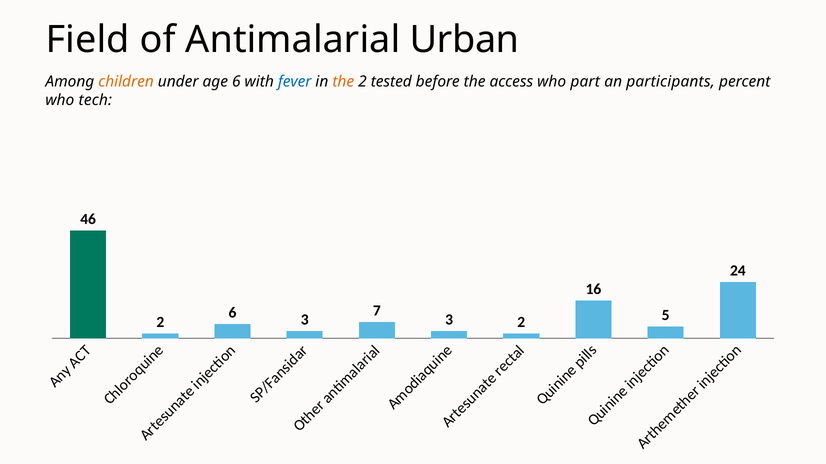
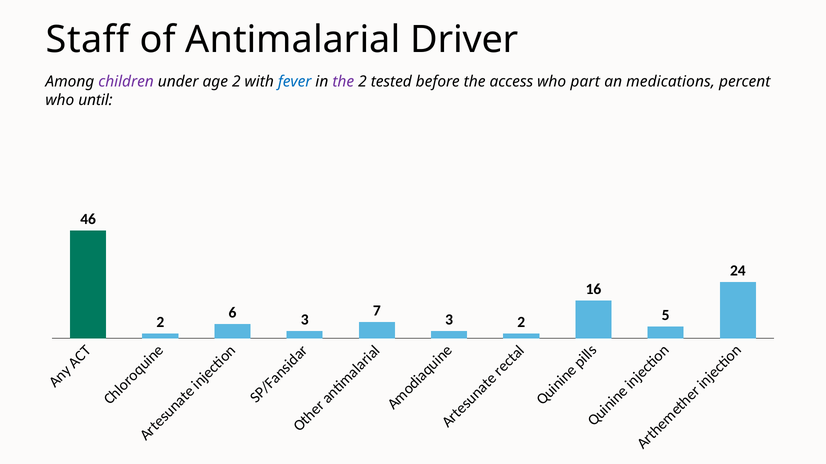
Field: Field -> Staff (87, 40)
Urban: Urban -> Driver (464, 40)
children colour: orange -> purple (126, 82)
age 6: 6 -> 2 (236, 82)
the colour: orange -> purple (343, 82)
participants: participants -> medications (671, 82)
tech: tech -> until (95, 100)
